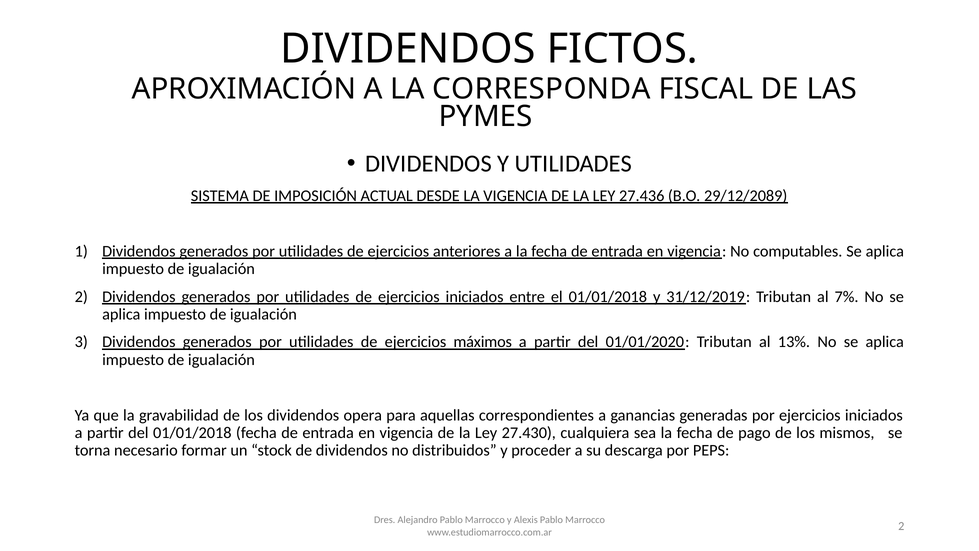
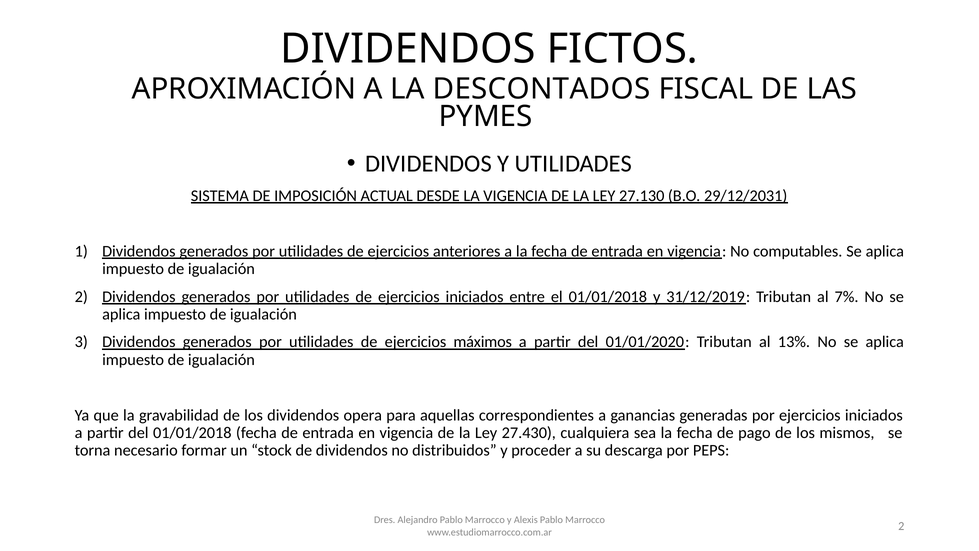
CORRESPONDA: CORRESPONDA -> DESCONTADOS (541, 89)
27.436: 27.436 -> 27.130 (642, 196)
29/12/2089: 29/12/2089 -> 29/12/2031 (746, 196)
